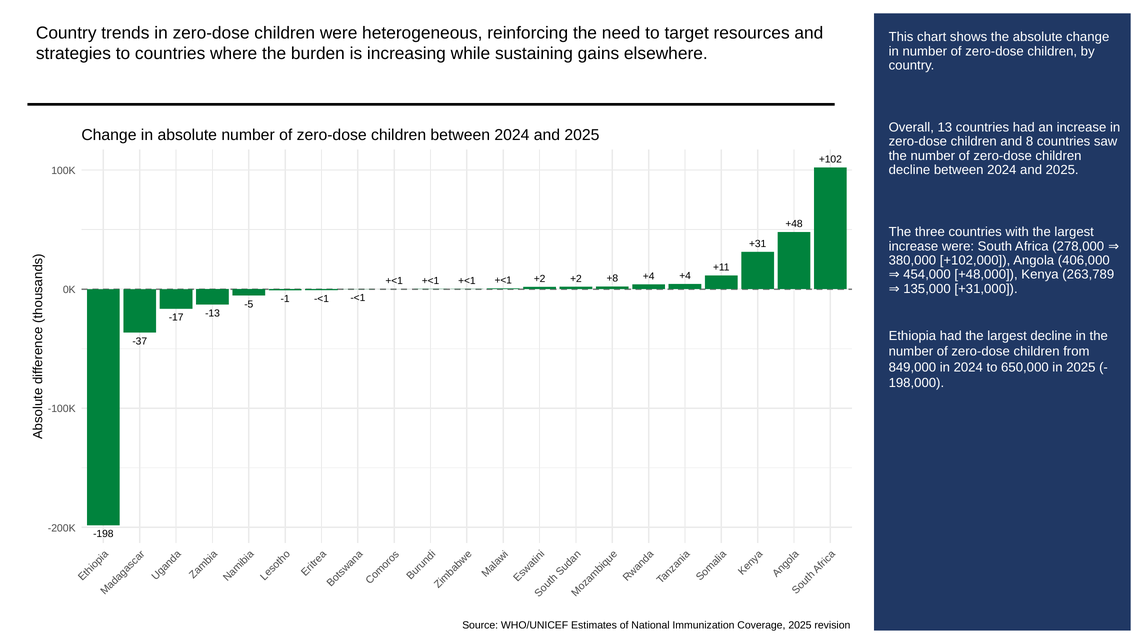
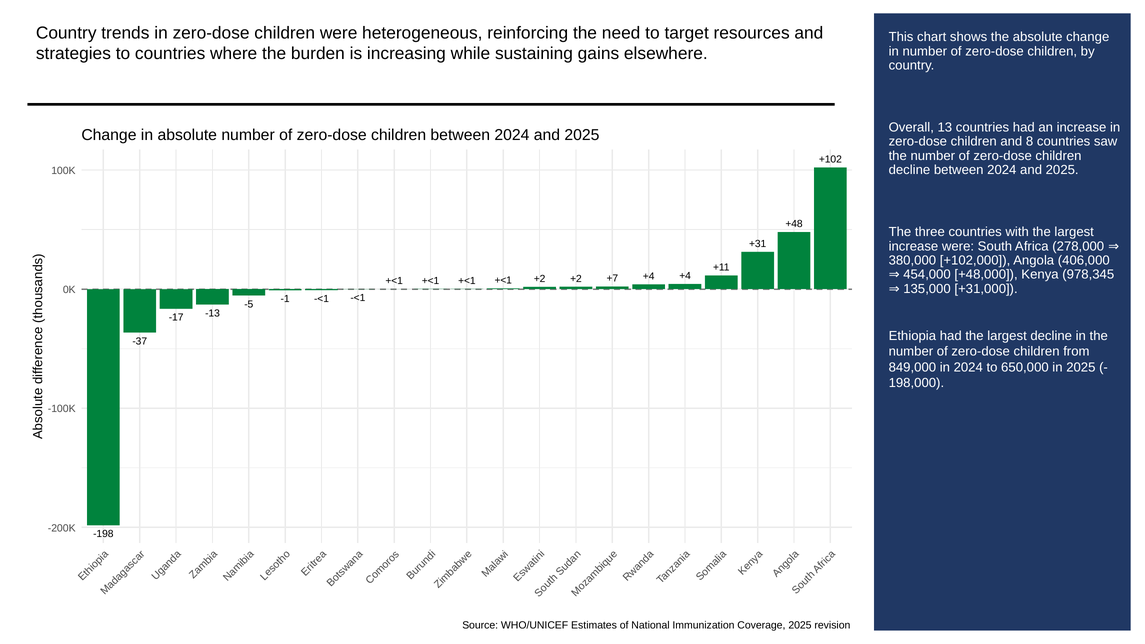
263,789: 263,789 -> 978,345 (1088, 275)
+8: +8 -> +7 (612, 278)
